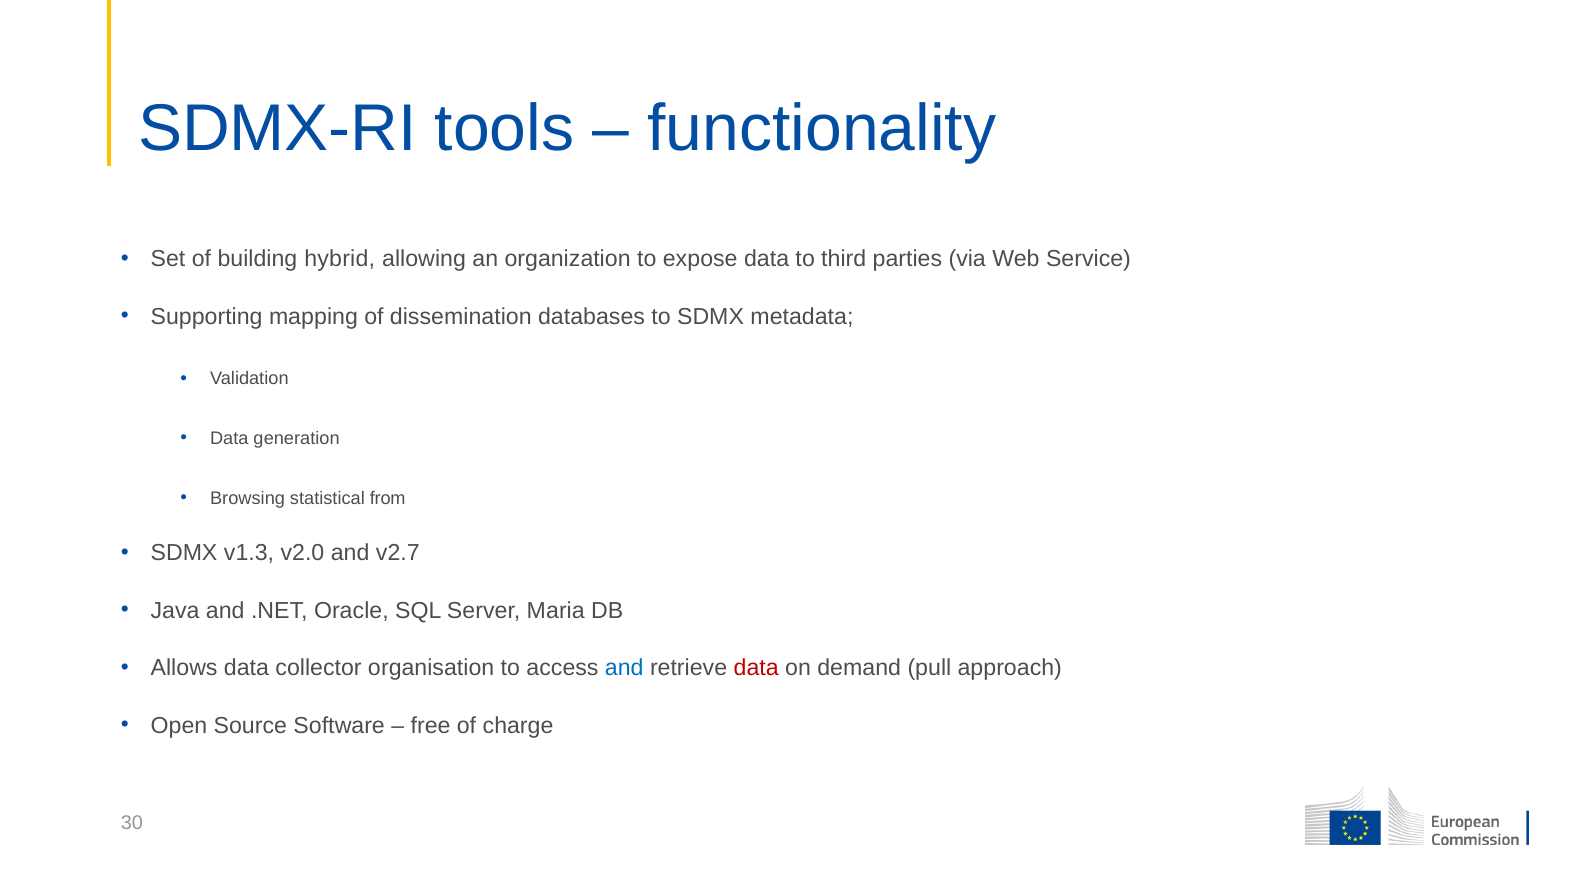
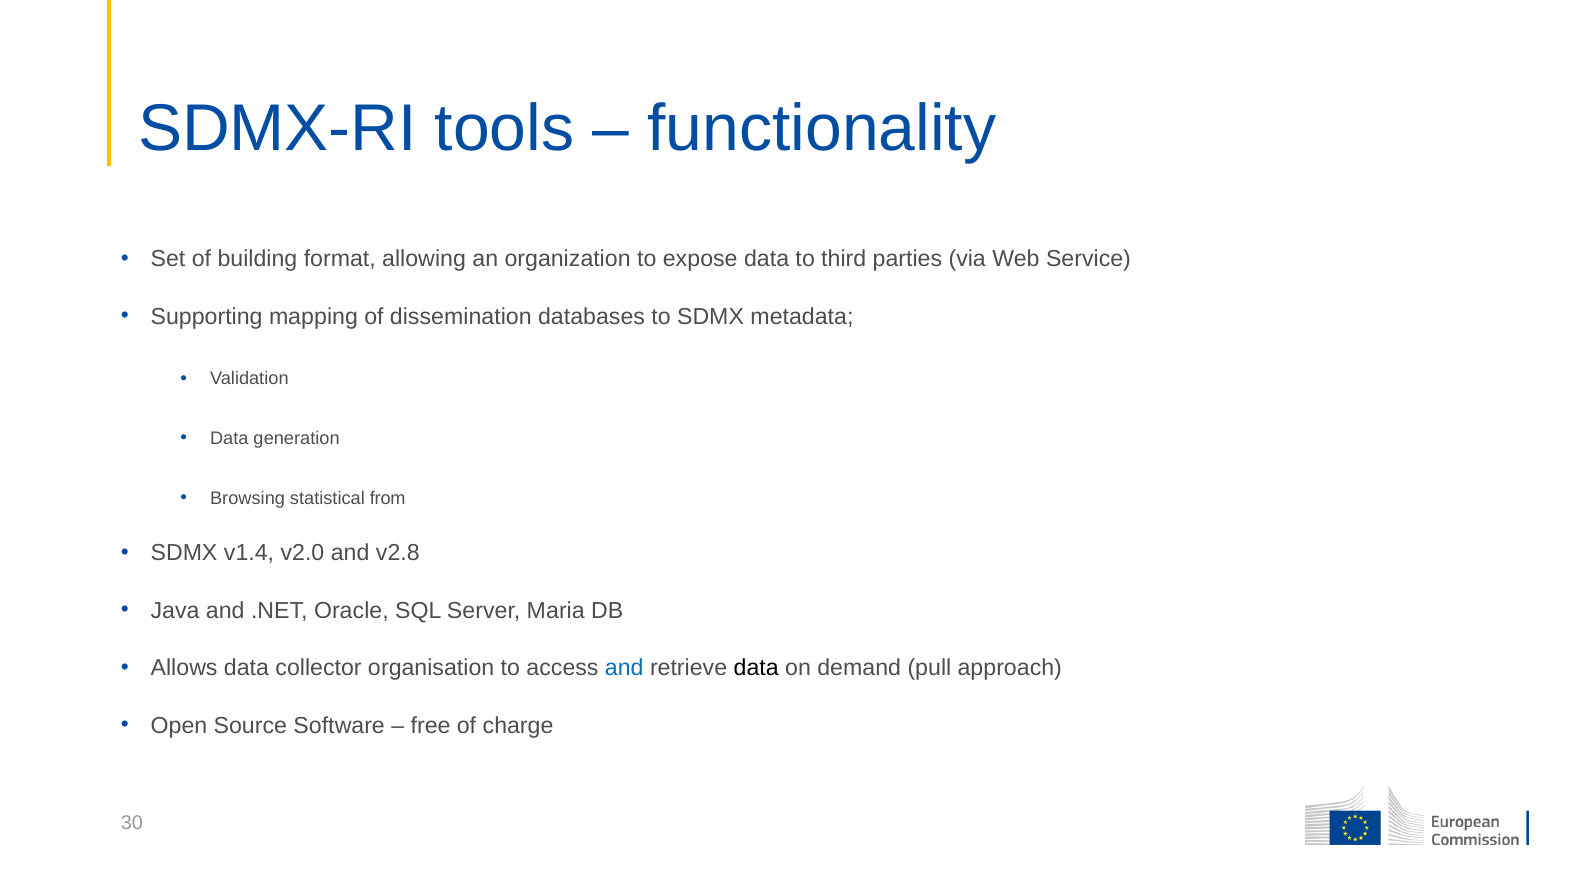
hybrid: hybrid -> format (340, 259)
v1.3: v1.3 -> v1.4 (249, 553)
v2.7: v2.7 -> v2.8 (398, 553)
data colour: red -> black (756, 668)
